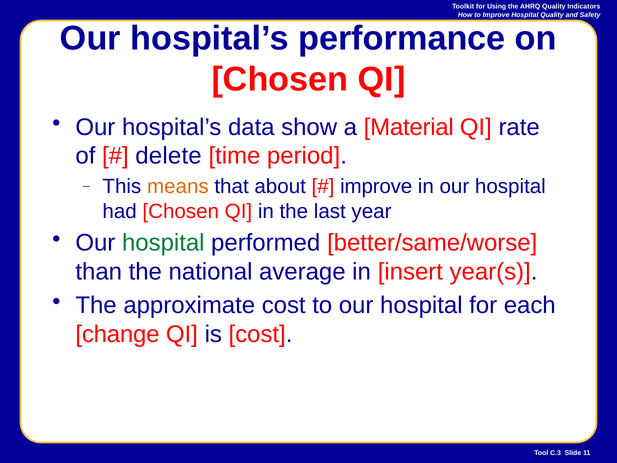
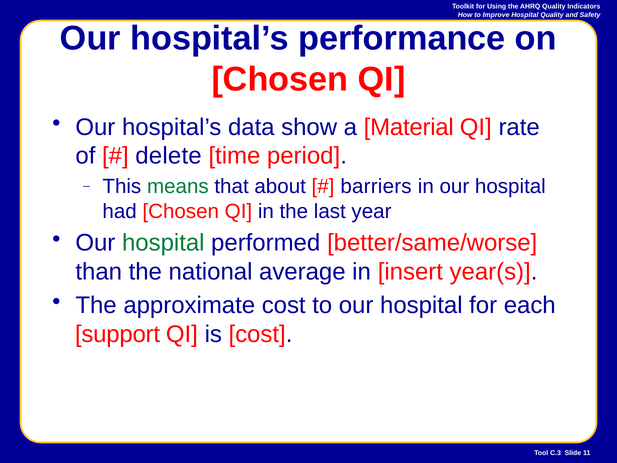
means colour: orange -> green (178, 186)
improve: improve -> barriers (376, 186)
change: change -> support (118, 334)
